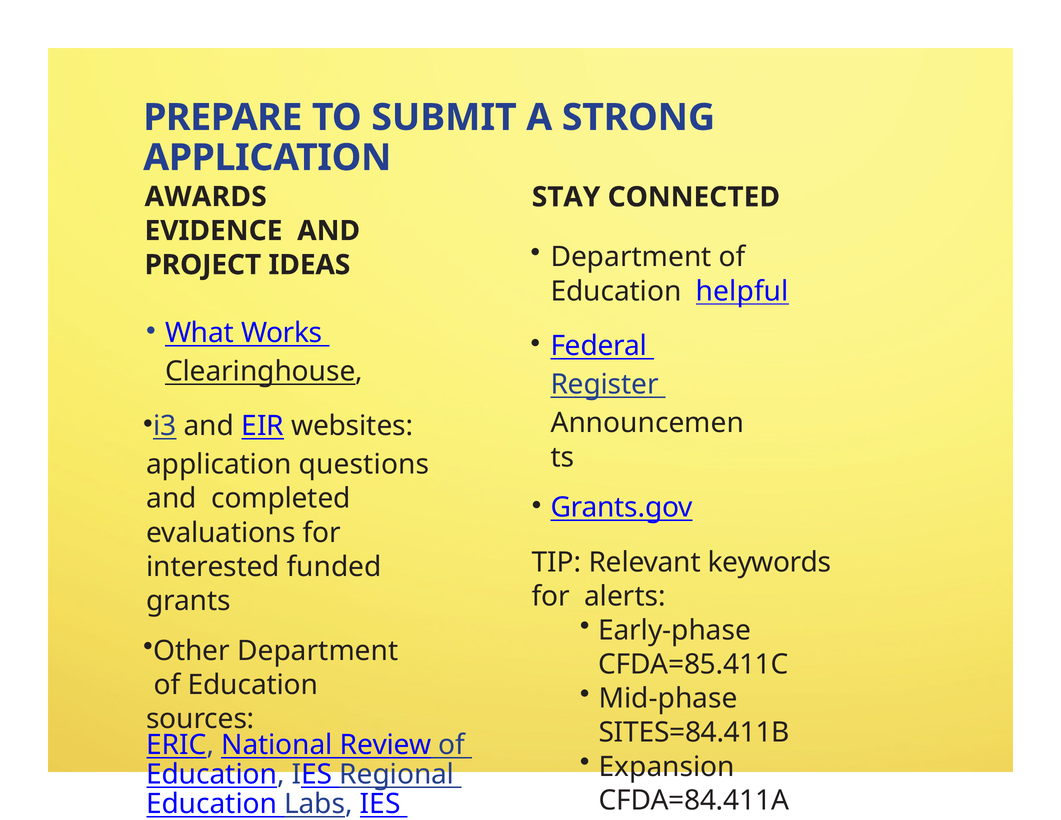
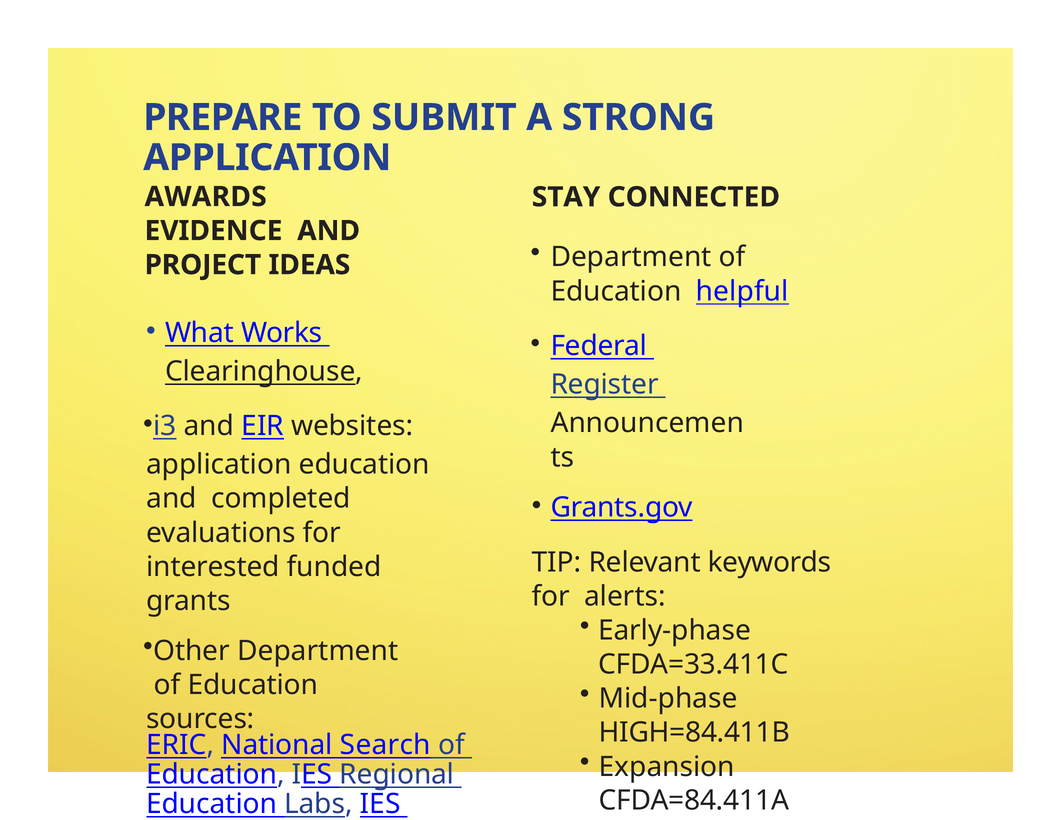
application questions: questions -> education (364, 465)
CFDA=85.411C: CFDA=85.411C -> CFDA=33.411C (693, 664)
SITES=84.411B: SITES=84.411B -> HIGH=84.411B (694, 732)
Review: Review -> Search (385, 745)
